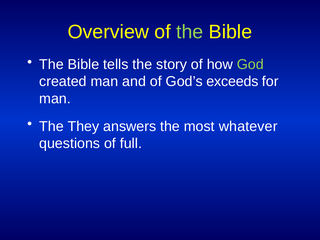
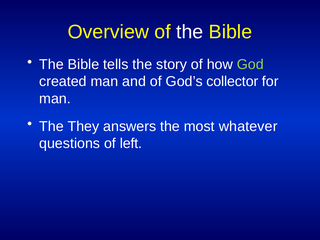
the colour: light green -> white (190, 32)
exceeds: exceeds -> collector (232, 82)
full: full -> left (131, 143)
